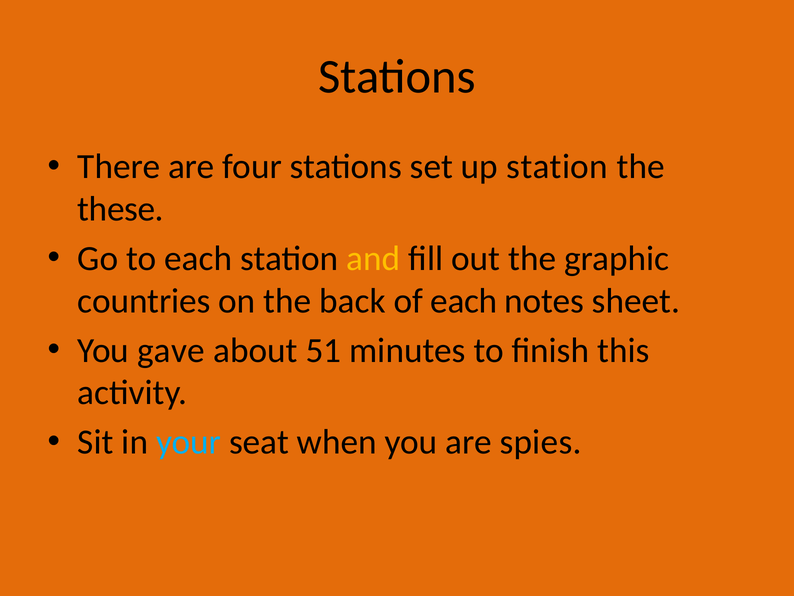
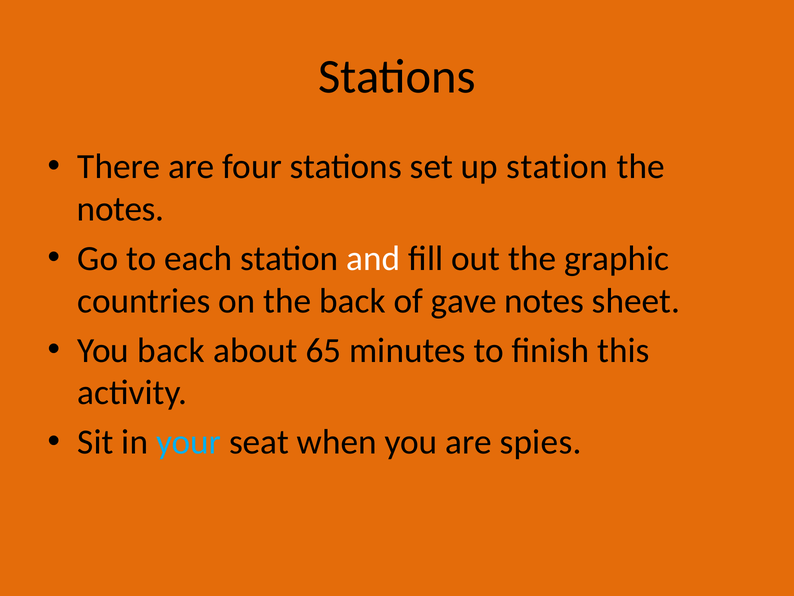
these: these -> notes (121, 209)
and colour: yellow -> white (373, 258)
of each: each -> gave (464, 301)
You gave: gave -> back (171, 350)
51: 51 -> 65 (323, 350)
